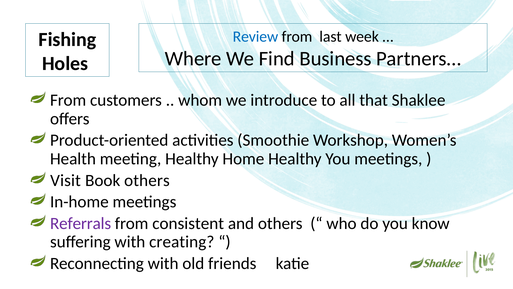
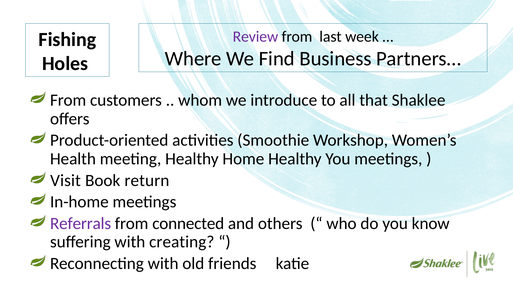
Review colour: blue -> purple (255, 37)
Book others: others -> return (147, 180)
consistent: consistent -> connected (188, 223)
